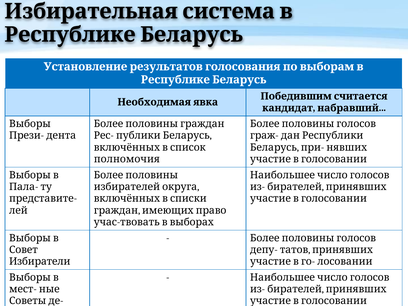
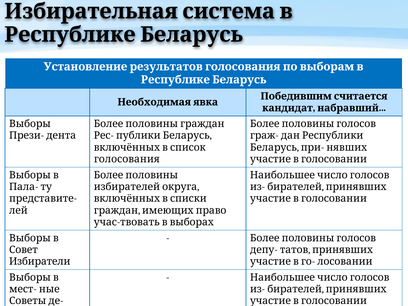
полномочия: полномочия -> голосования (127, 159)
